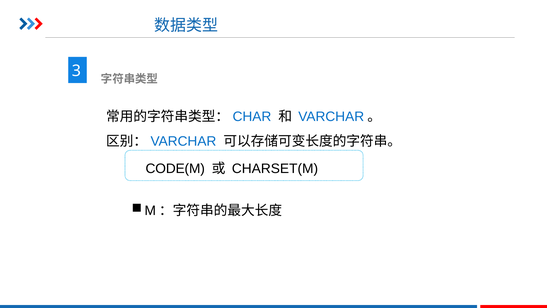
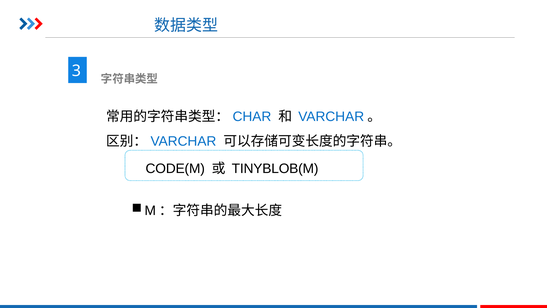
CHARSET(M: CHARSET(M -> TINYBLOB(M (275, 168)
